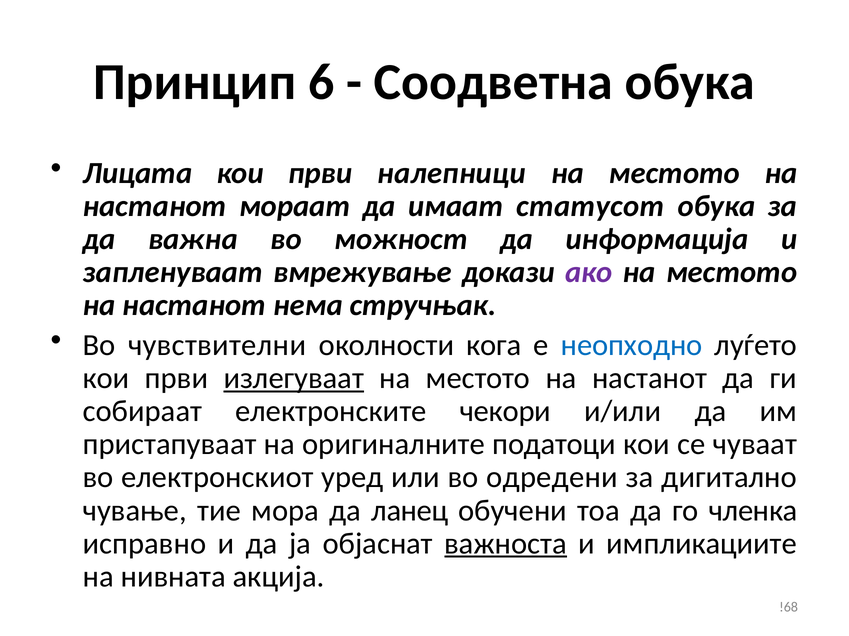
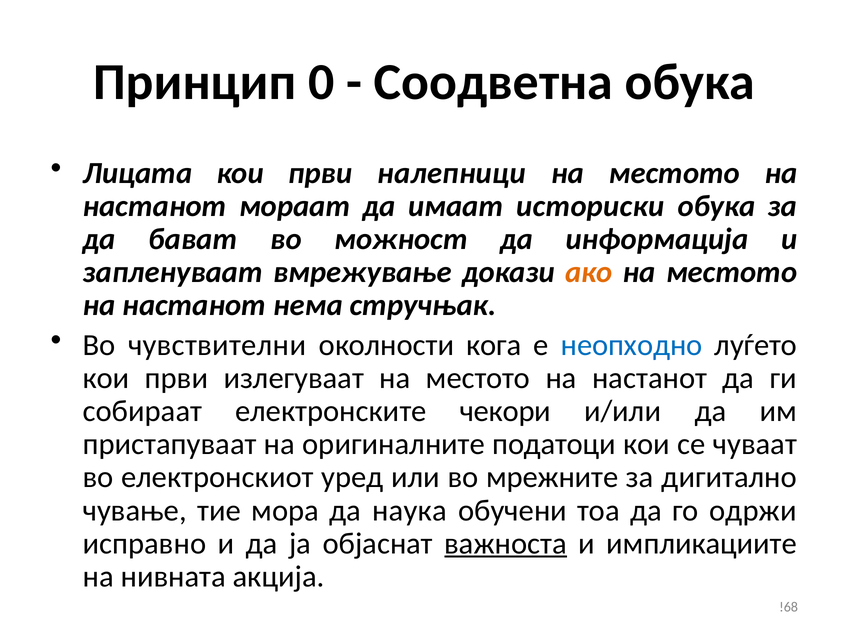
6: 6 -> 0 (321, 82)
статусот: статусот -> историски (590, 206)
важна: важна -> бават (193, 240)
ако colour: purple -> orange (589, 273)
излегуваат underline: present -> none (294, 379)
одредени: одредени -> мрежните (552, 478)
ланец: ланец -> наука (410, 511)
членка: членка -> одржи (753, 511)
